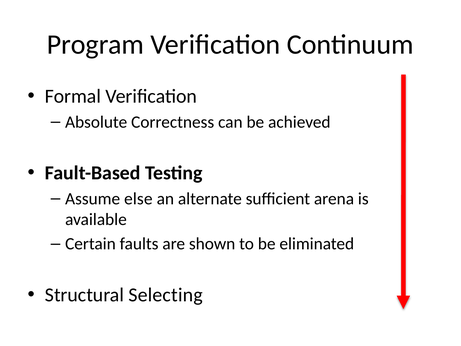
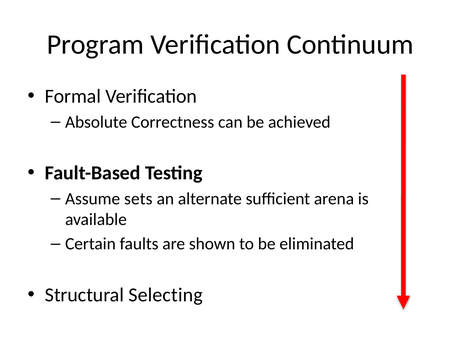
else: else -> sets (138, 199)
